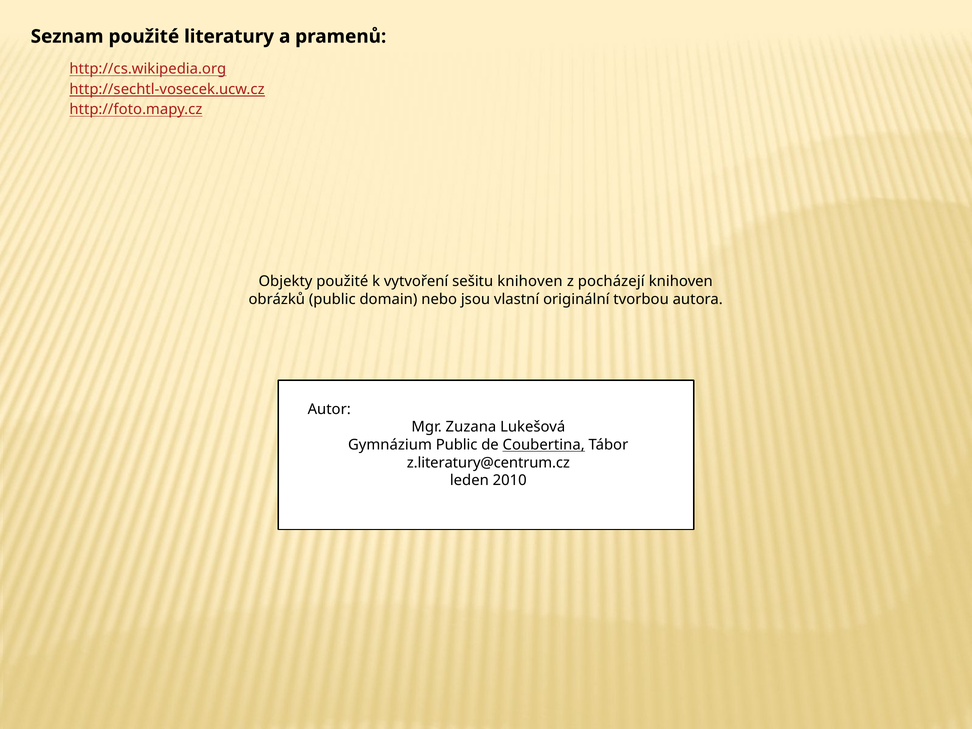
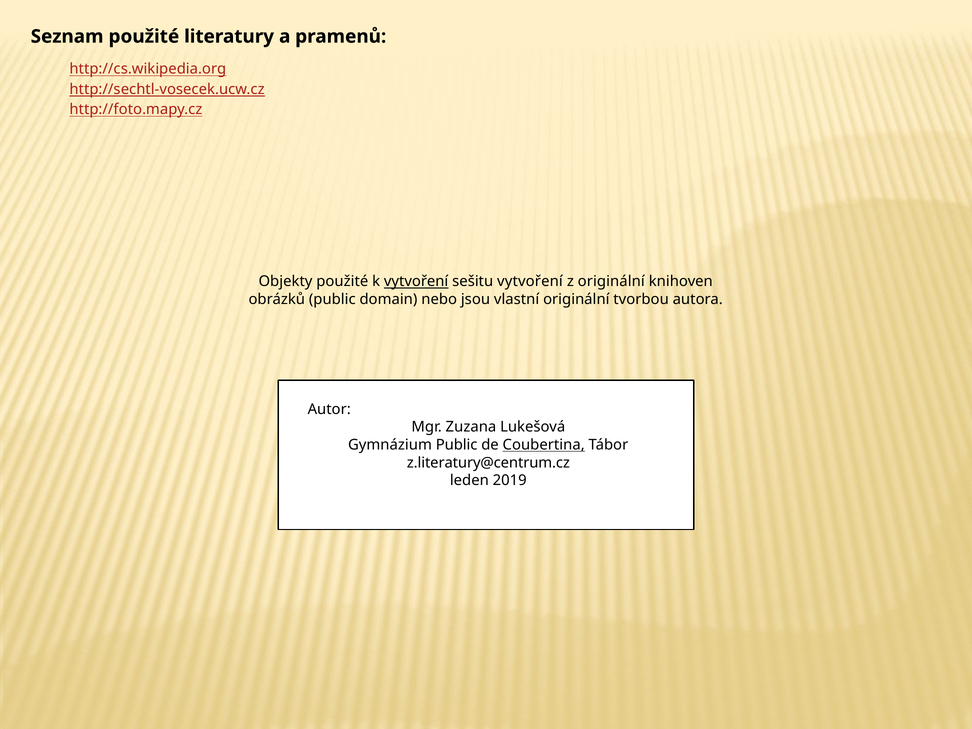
vytvoření underline: none -> present (416, 282)
sešitu knihoven: knihoven -> vytvoření (530, 282)
z pocházejí: pocházejí -> originální (611, 282)
2010: 2010 -> 2019 (510, 480)
